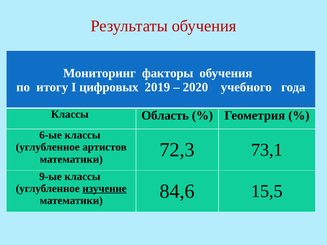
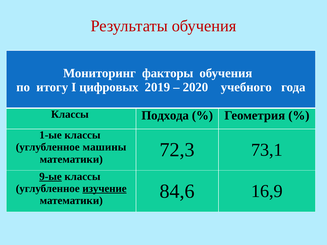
Область: Область -> Подхода (165, 115)
6-ые: 6-ые -> 1-ые (51, 135)
артистов: артистов -> машины (104, 147)
9-ые underline: none -> present (51, 177)
15,5: 15,5 -> 16,9 (267, 191)
